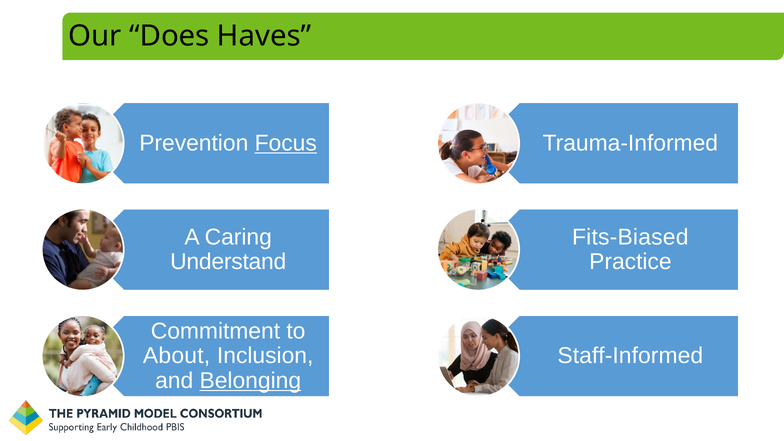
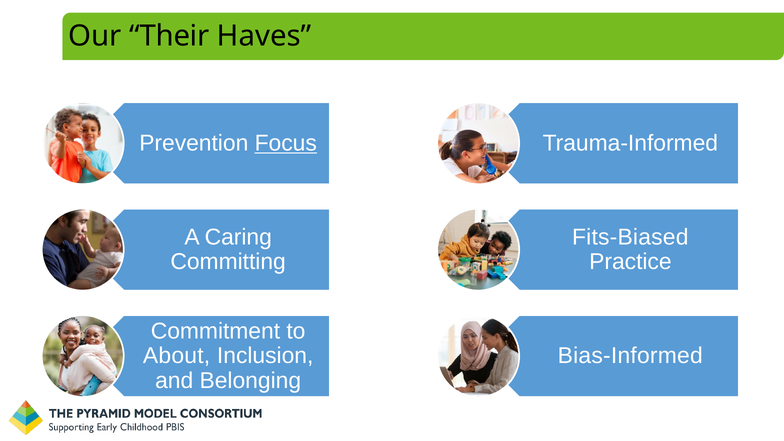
Does: Does -> Their (169, 36)
Understand: Understand -> Committing (228, 262)
Staff-Informed: Staff-Informed -> Bias-Informed (630, 356)
Belonging underline: present -> none (250, 381)
